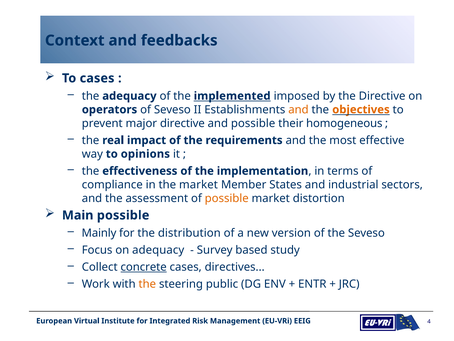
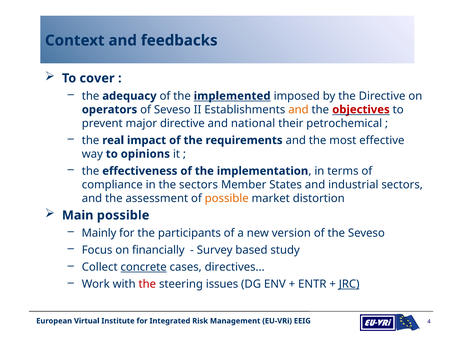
To cases: cases -> cover (97, 78)
objectives colour: orange -> red (361, 109)
and possible: possible -> national (253, 123)
homogeneous: homogeneous -> petrochemical (344, 123)
the market: market -> sectors (198, 184)
distribution: distribution -> participants (189, 233)
on adequacy: adequacy -> financially (158, 250)
the colour: orange -> red (147, 284)
public: public -> issues (222, 284)
JRC underline: none -> present (349, 284)
